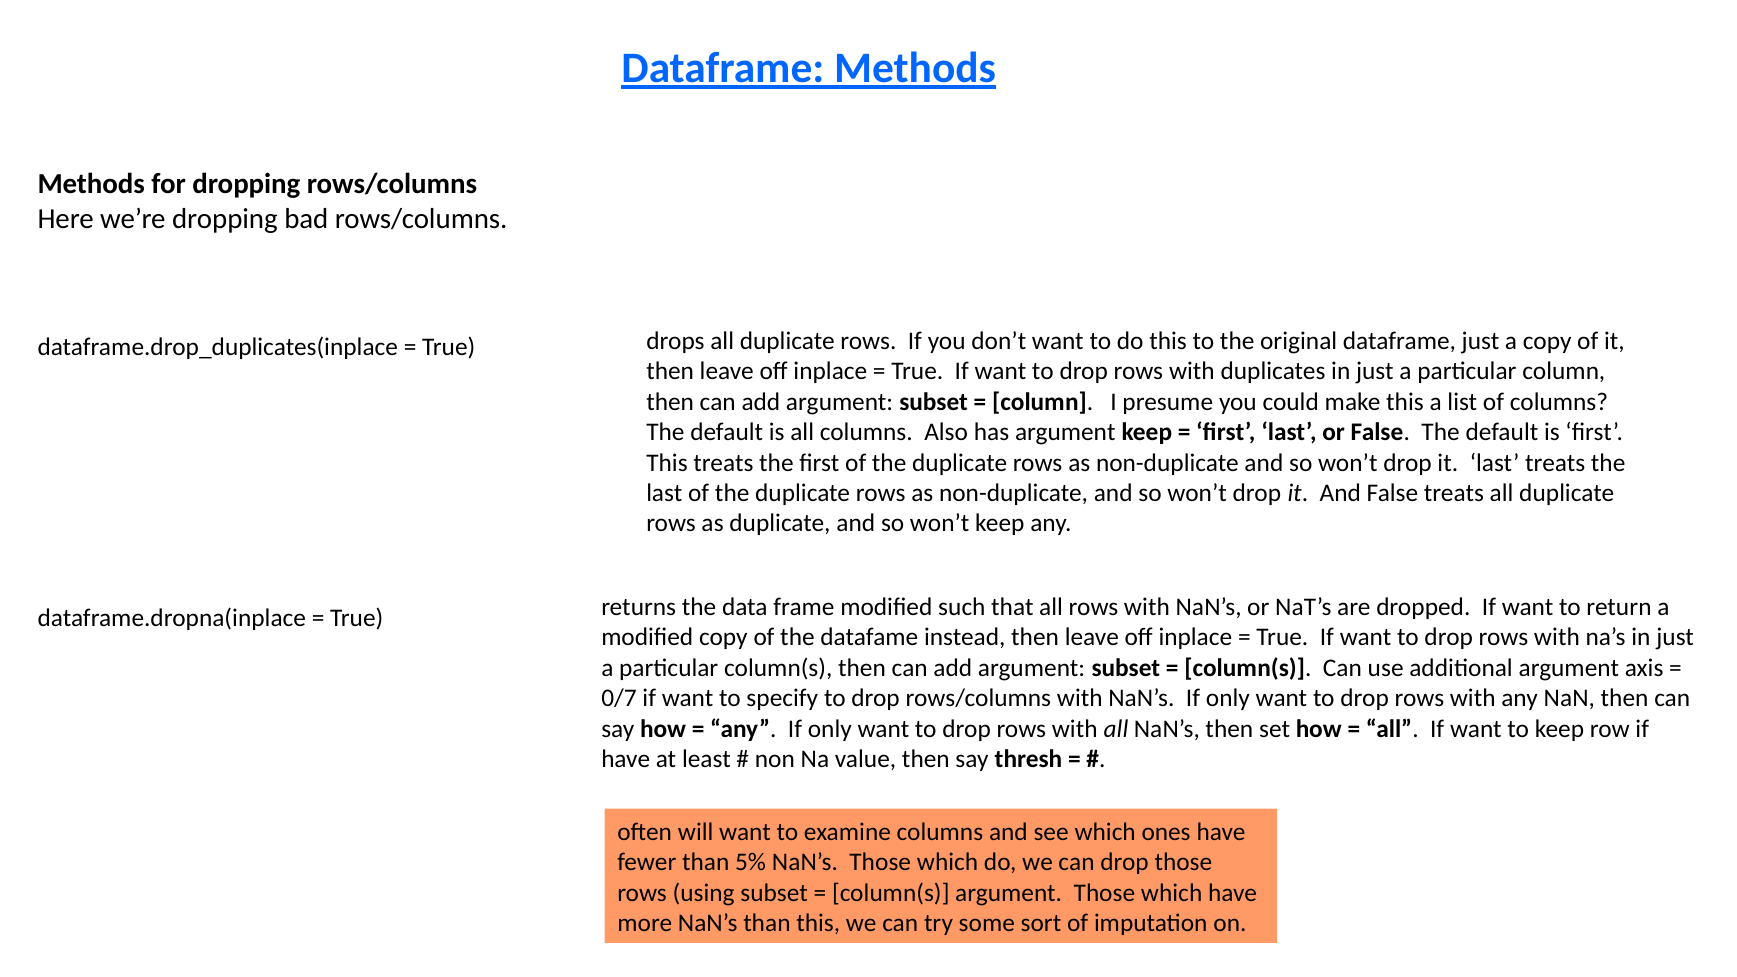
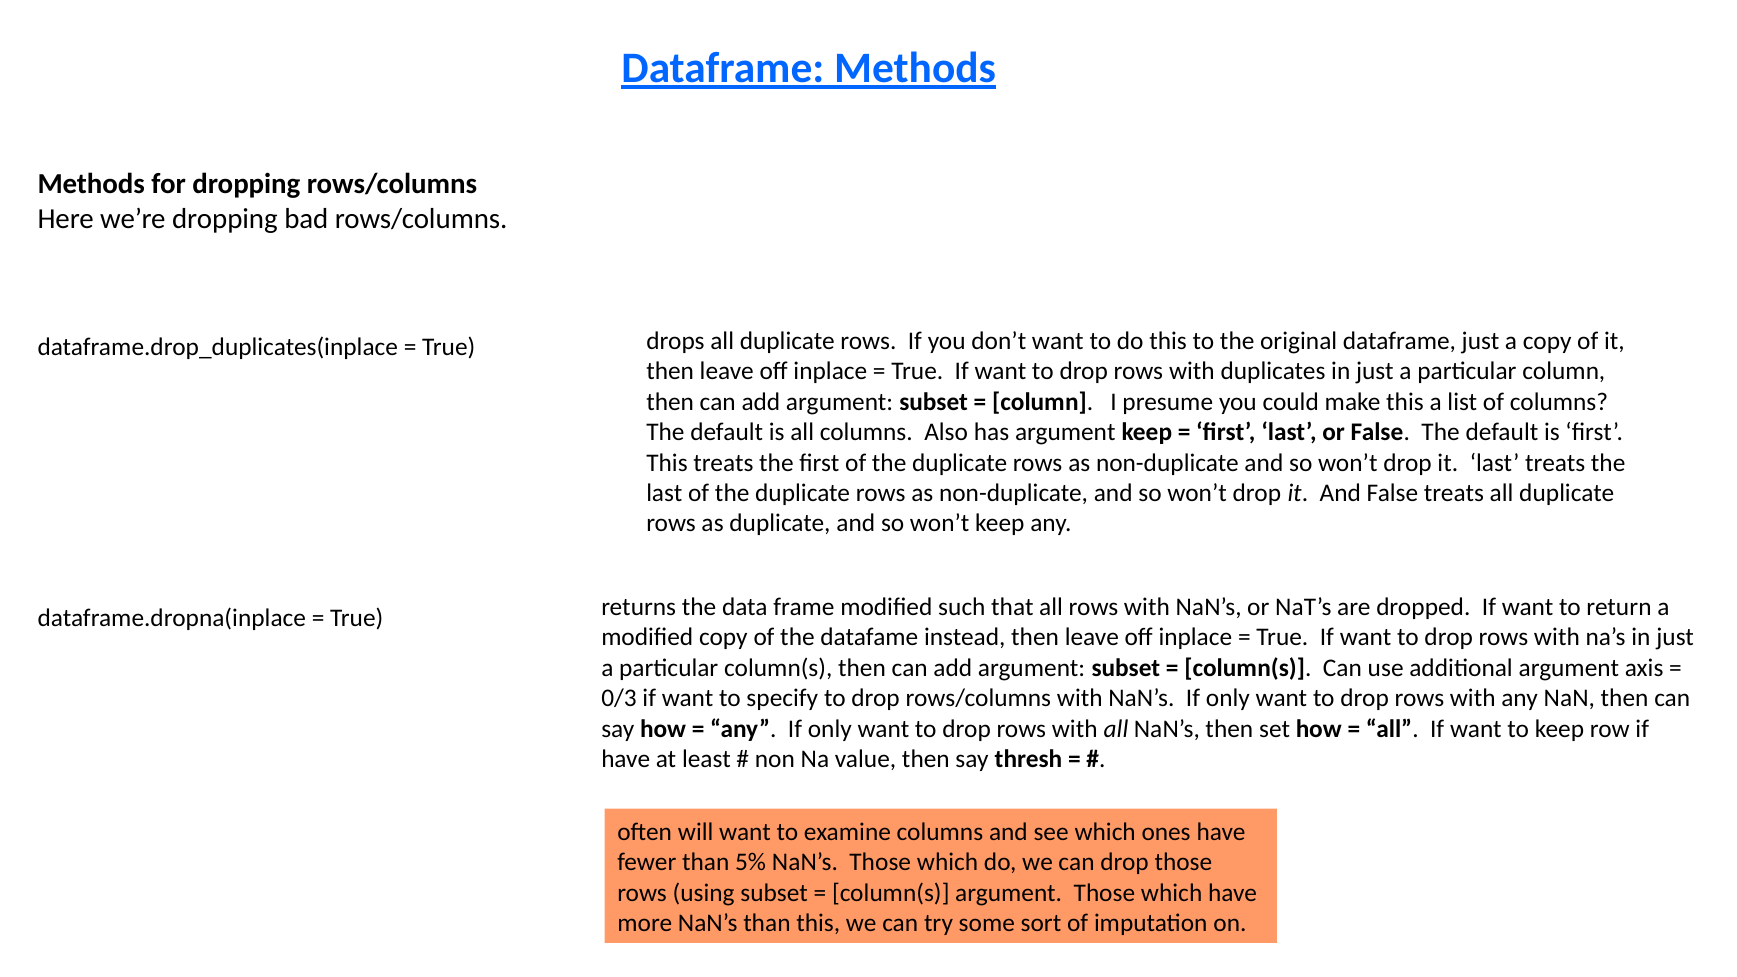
0/7: 0/7 -> 0/3 (619, 698)
